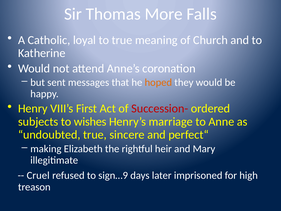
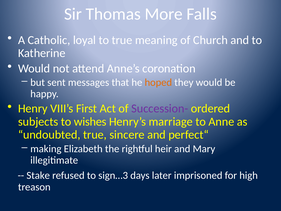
Succession- colour: red -> purple (160, 108)
Cruel: Cruel -> Stake (38, 175)
sign…9: sign…9 -> sign…3 (113, 175)
